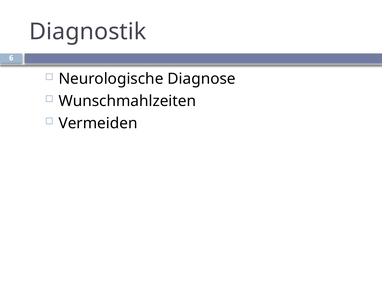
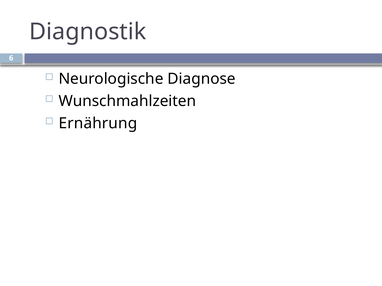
Vermeiden: Vermeiden -> Ernährung (98, 123)
